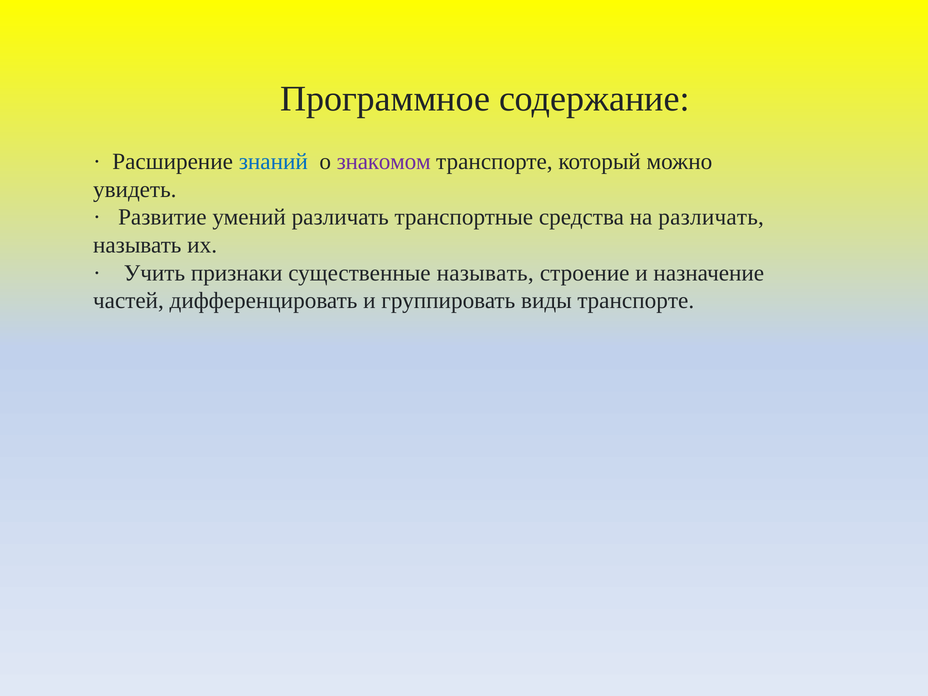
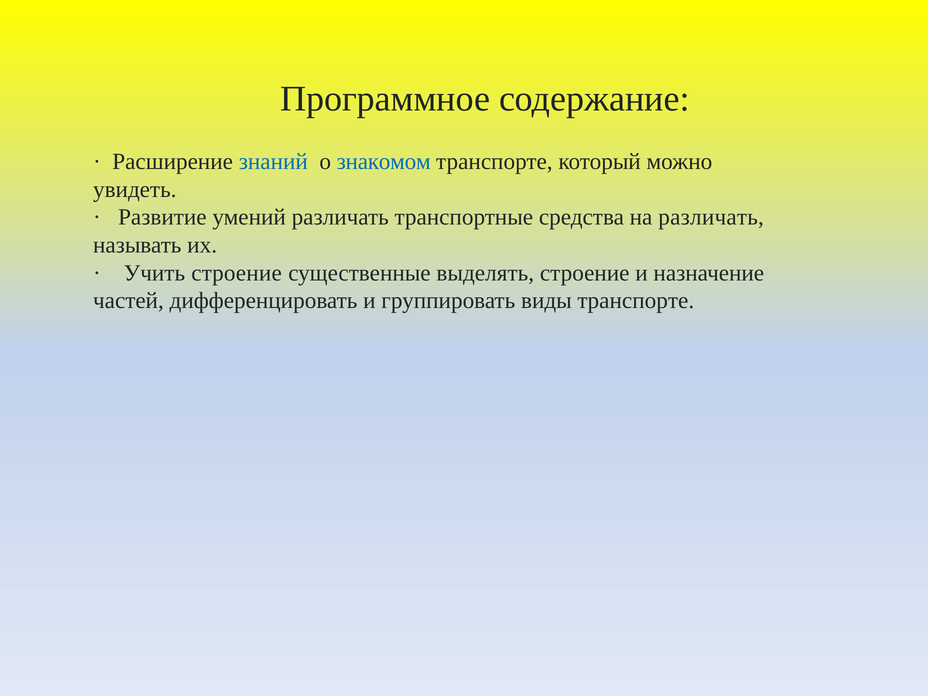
знакомом colour: purple -> blue (384, 162)
Учить признаки: признаки -> строение (237, 273)
существенные называть: называть -> выделять (485, 273)
